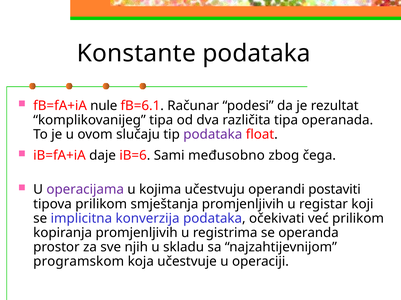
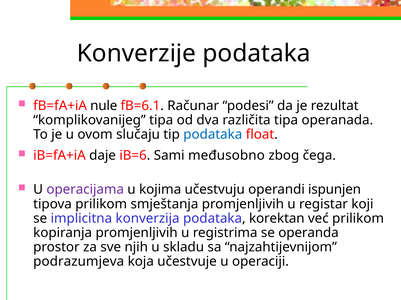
Konstante: Konstante -> Konverzije (136, 54)
podataka colour: purple -> blue (213, 135)
postaviti: postaviti -> ispunjen (334, 190)
očekivati: očekivati -> korektan (277, 219)
programskom: programskom -> podrazumjeva (79, 262)
